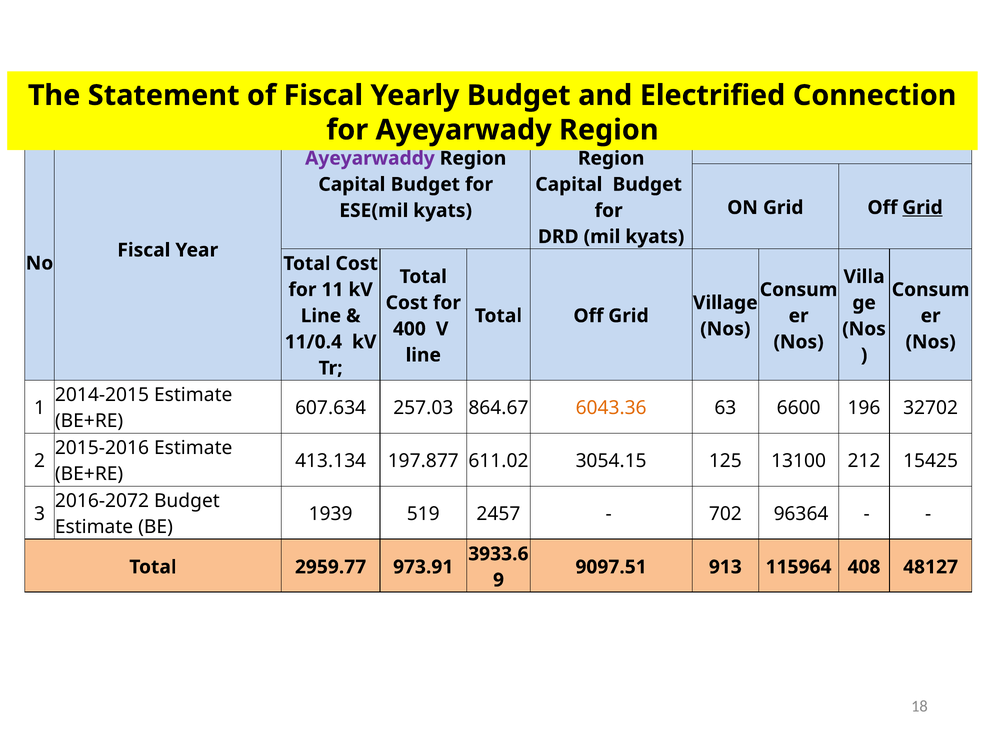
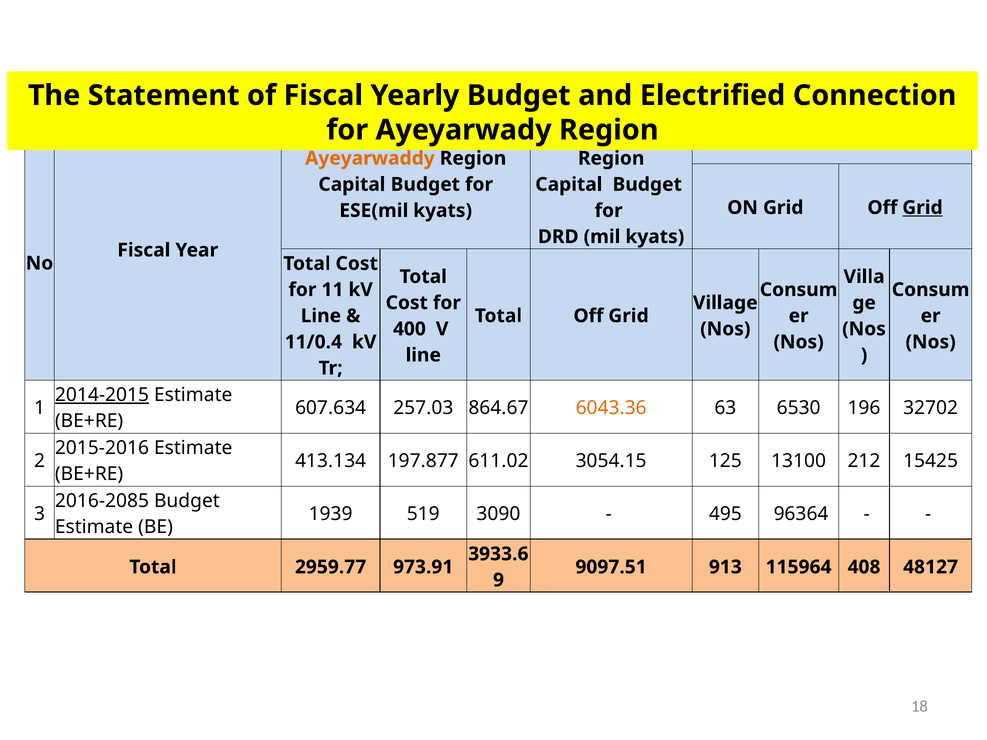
Ayeyarwaddy colour: purple -> orange (370, 158)
2014-2015 underline: none -> present (102, 395)
6600: 6600 -> 6530 (799, 408)
2016-2072: 2016-2072 -> 2016-2085 (102, 501)
2457: 2457 -> 3090 (498, 514)
702: 702 -> 495 (725, 514)
